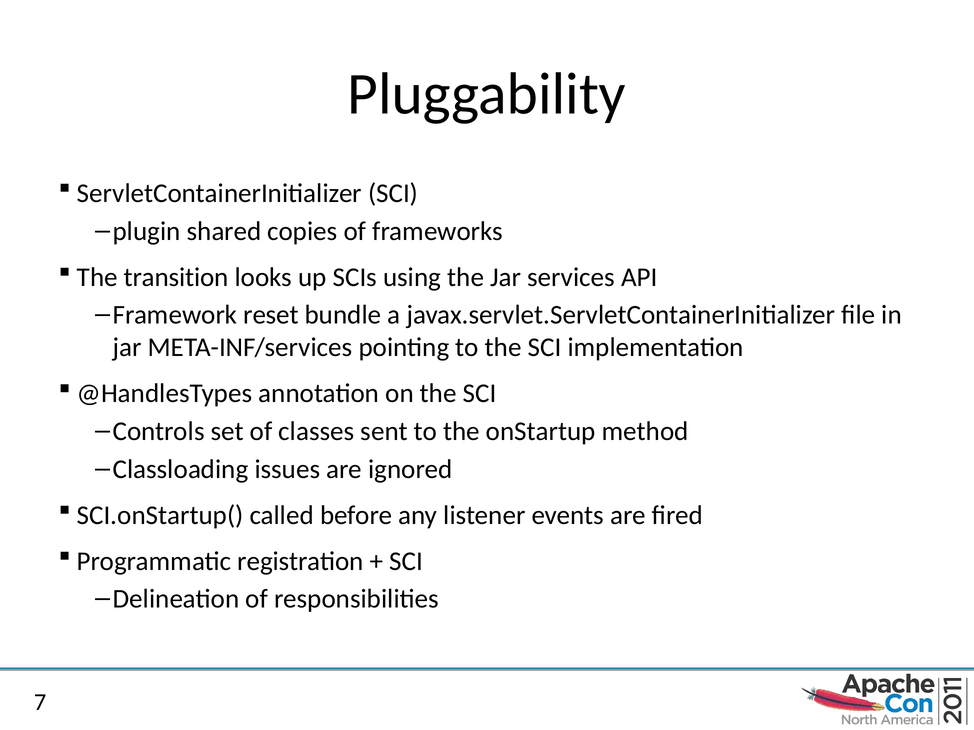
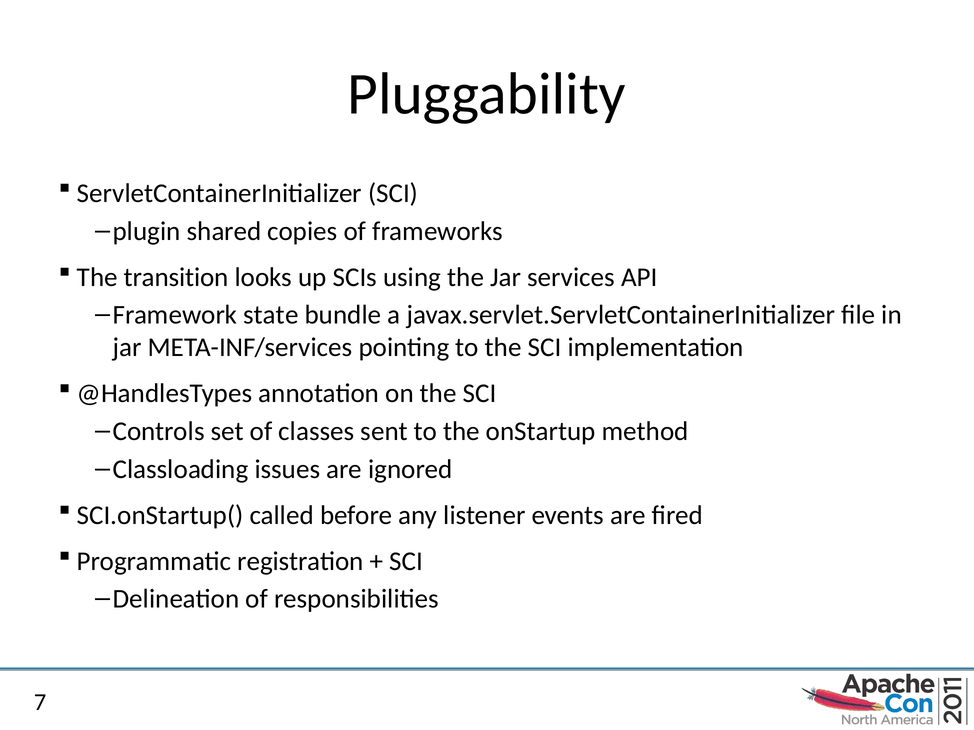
reset: reset -> state (271, 315)
